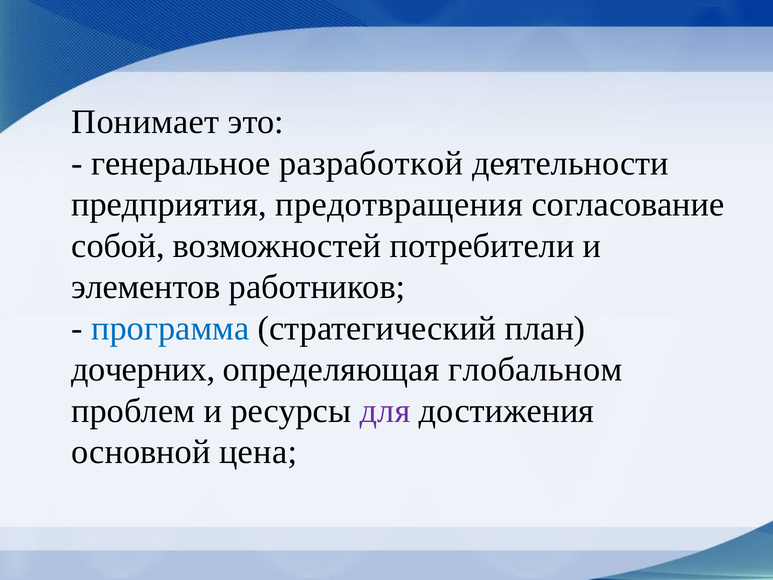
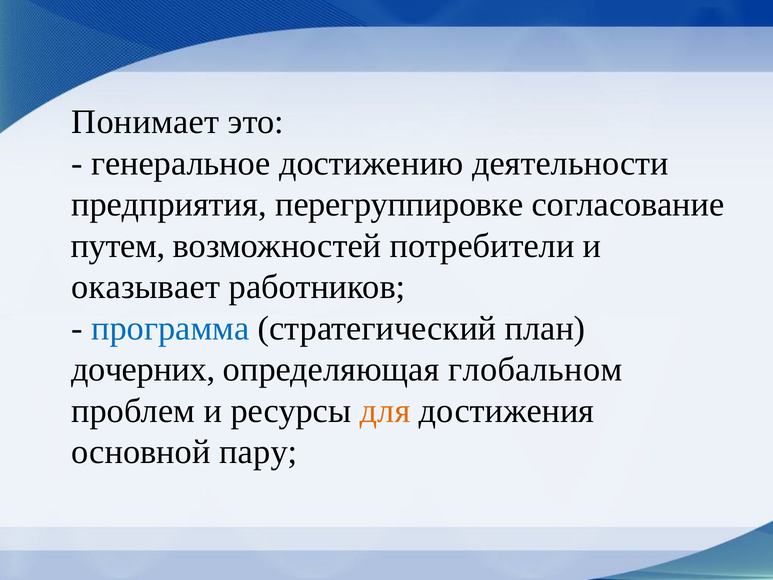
разработкой: разработкой -> достижению (371, 163)
предотвращения: предотвращения -> перегруппировке (399, 204)
собой: собой -> путем (118, 246)
элементов: элементов -> оказывает (146, 287)
для colour: purple -> orange (385, 411)
цена: цена -> пару (258, 452)
